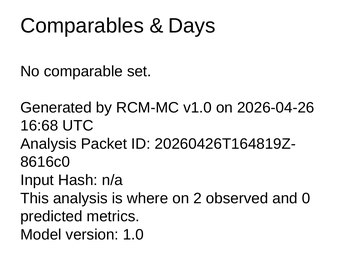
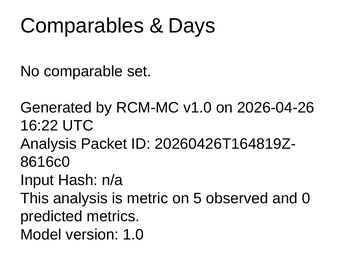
16:68: 16:68 -> 16:22 (39, 126)
where: where -> metric (148, 198)
2: 2 -> 5 (198, 198)
